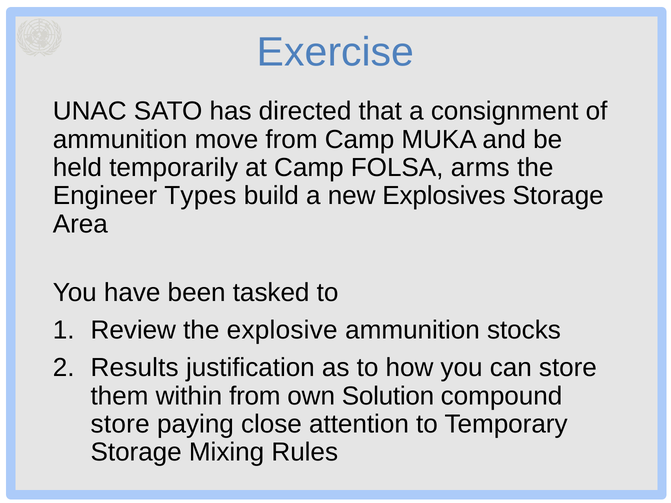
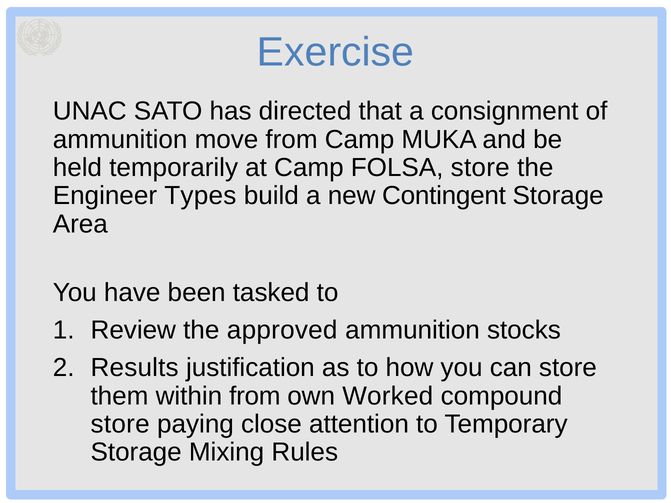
FOLSA arms: arms -> store (480, 168)
Explosives: Explosives -> Contingent (444, 196)
explosive: explosive -> approved (282, 330)
Solution: Solution -> Worked (388, 396)
